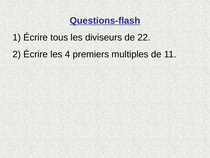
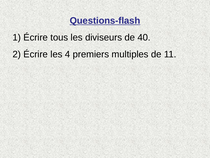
22: 22 -> 40 (144, 37)
